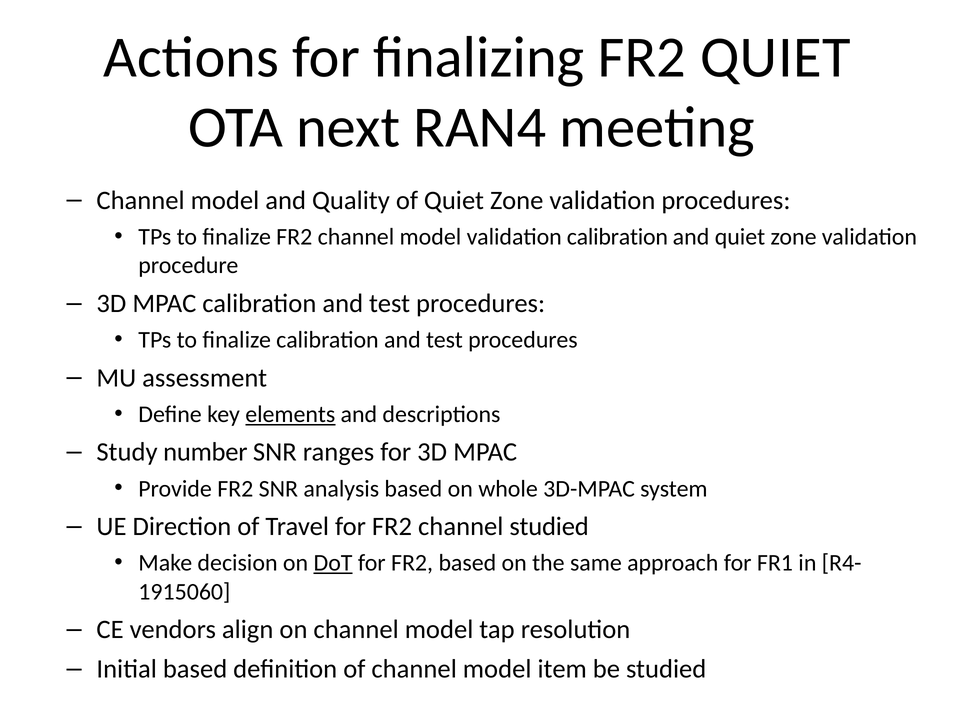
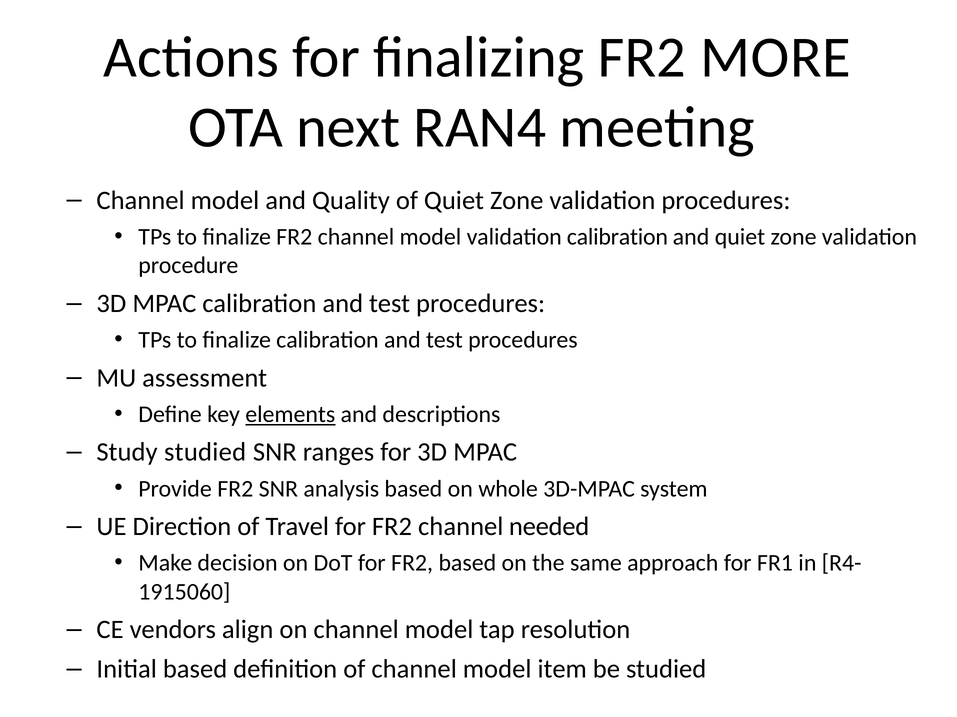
FR2 QUIET: QUIET -> MORE (775, 58)
Study number: number -> studied (205, 453)
channel studied: studied -> needed (549, 527)
DoT underline: present -> none (333, 564)
